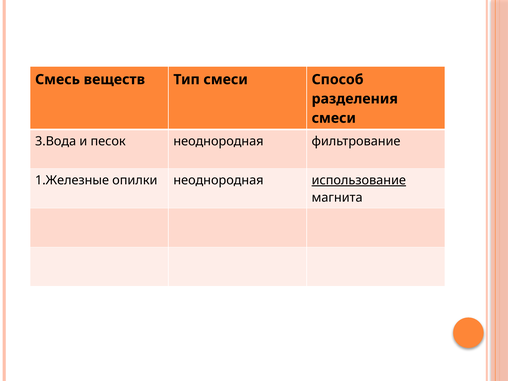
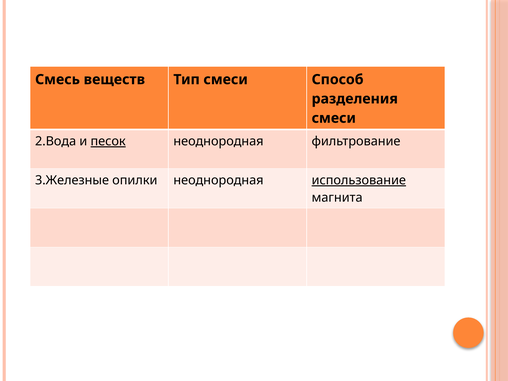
3.Вода: 3.Вода -> 2.Вода (56, 141)
песок underline: none -> present (108, 141)
1.Железные: 1.Железные -> 3.Железные (72, 180)
